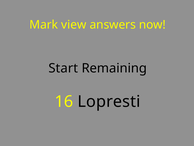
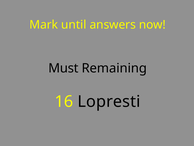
view: view -> until (74, 25)
Start: Start -> Must (63, 68)
